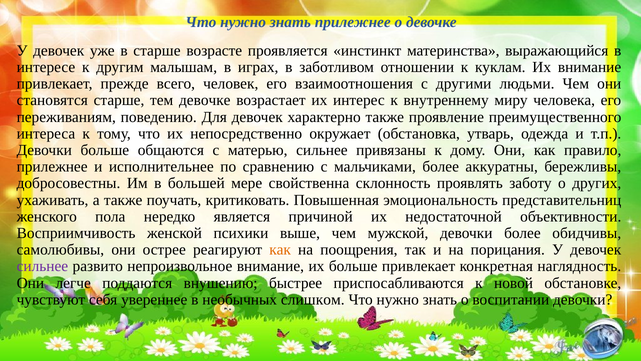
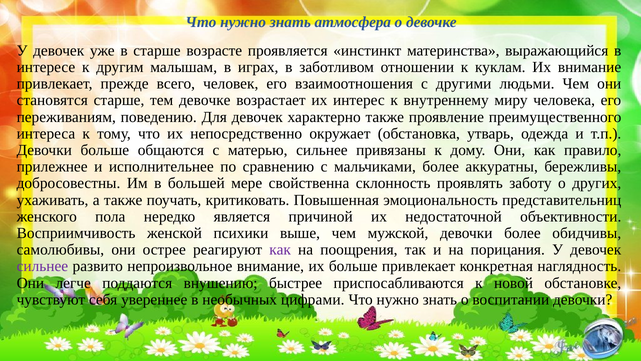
знать прилежнее: прилежнее -> атмосфера (353, 22)
как colour: orange -> purple (280, 250)
слишком: слишком -> цифрами (313, 299)
